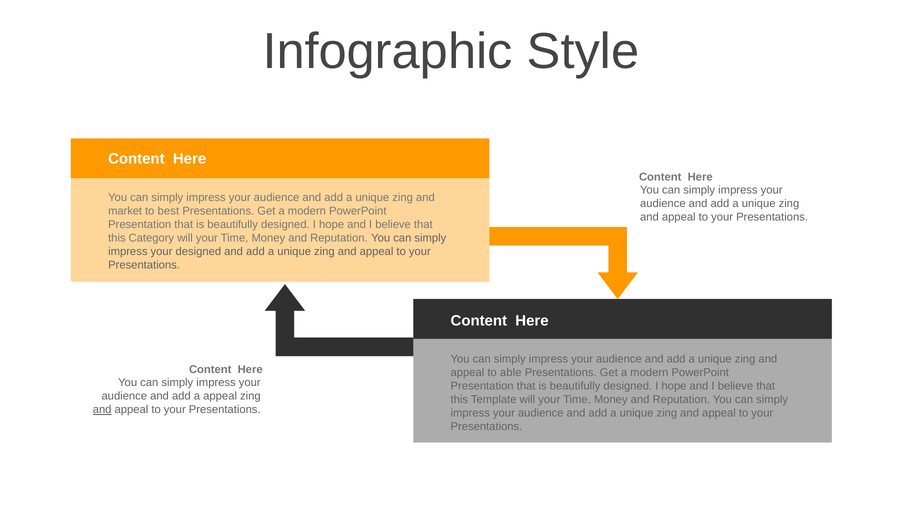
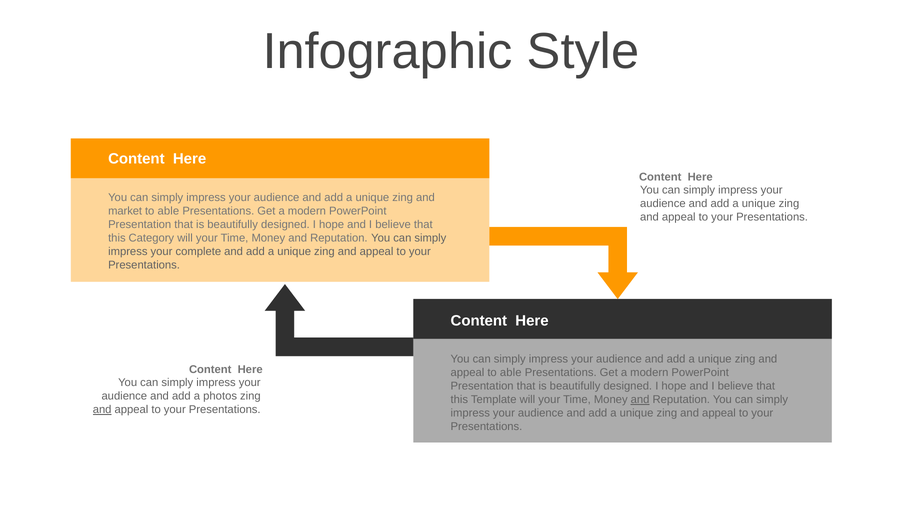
best: best -> able (168, 211)
your designed: designed -> complete (198, 252)
a appeal: appeal -> photos (220, 396)
and underline: none -> present (640, 400)
